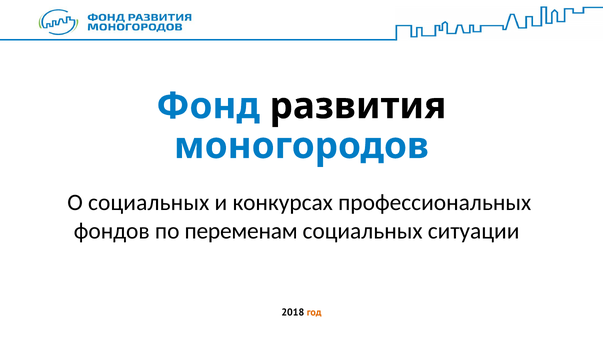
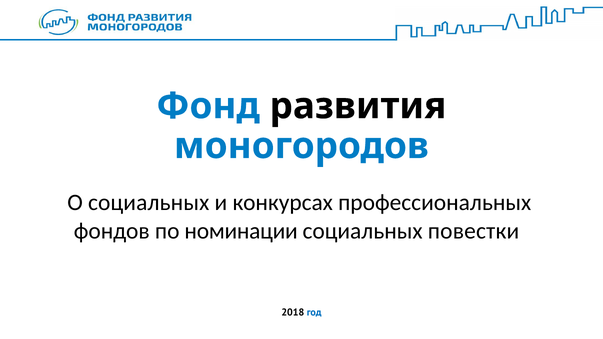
переменам: переменам -> номинации (241, 231)
ситуации: ситуации -> повестки (474, 231)
год colour: orange -> blue (314, 313)
